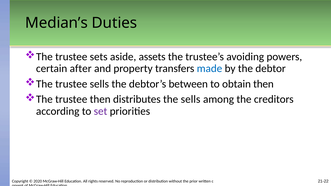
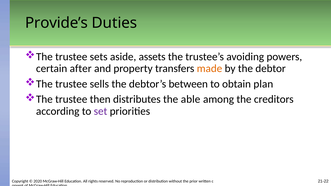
Median’s: Median’s -> Provide’s (57, 23)
made colour: blue -> orange (210, 69)
obtain then: then -> plan (263, 84)
the sells: sells -> able (191, 99)
